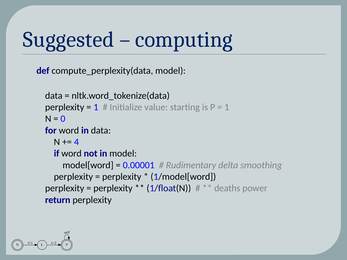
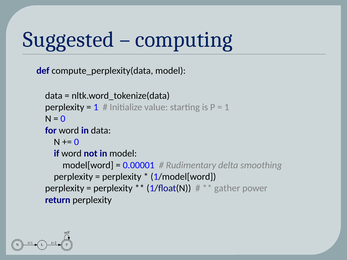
4: 4 -> 0 (76, 142)
deaths: deaths -> gather (227, 188)
